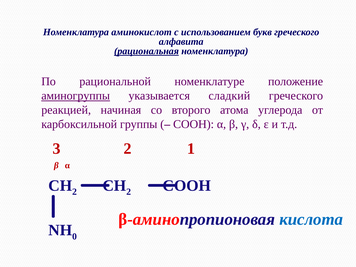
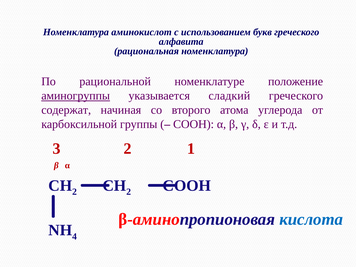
рациональная underline: present -> none (146, 51)
реакцией: реакцией -> содержат (66, 110)
0: 0 -> 4 (74, 236)
